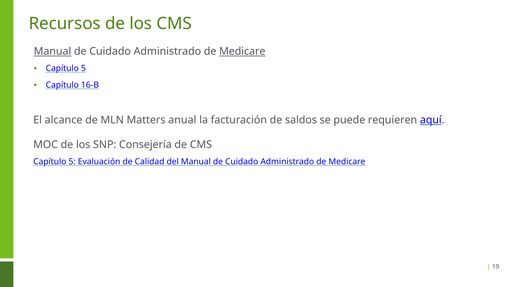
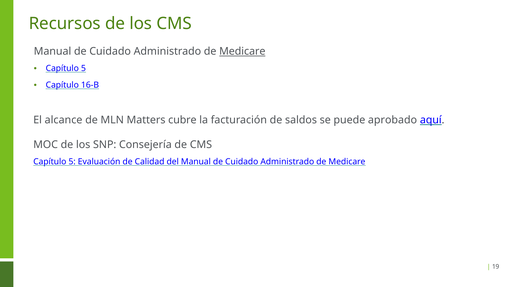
Manual underline: present -> none (53, 51)
anual: anual -> cubre (182, 120)
requieren: requieren -> aprobado (393, 120)
